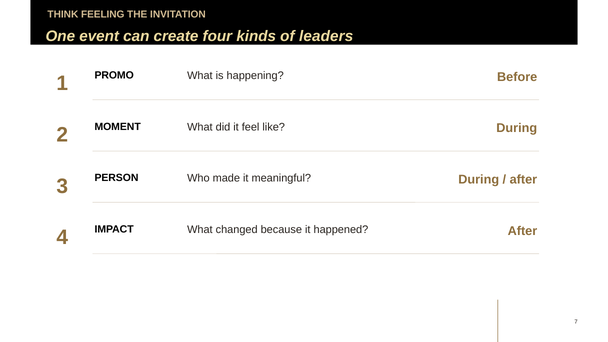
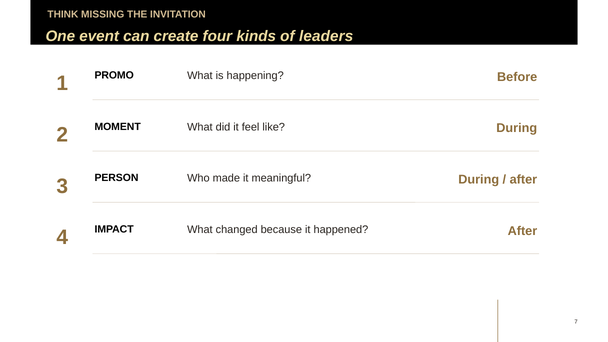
FEELING: FEELING -> MISSING (103, 14)
